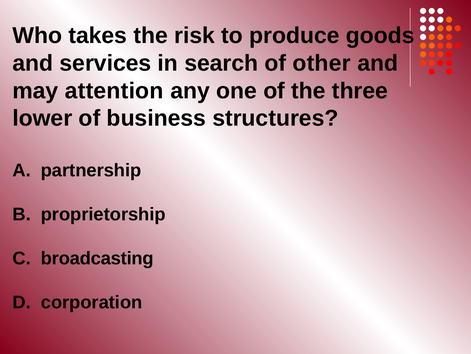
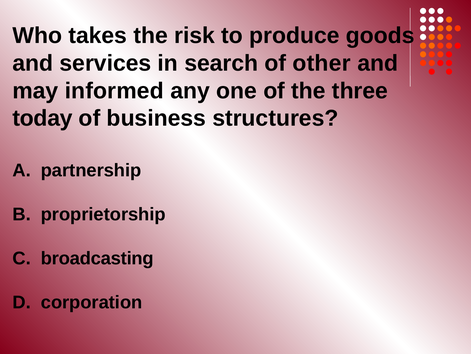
attention: attention -> informed (114, 91)
lower: lower -> today (43, 118)
